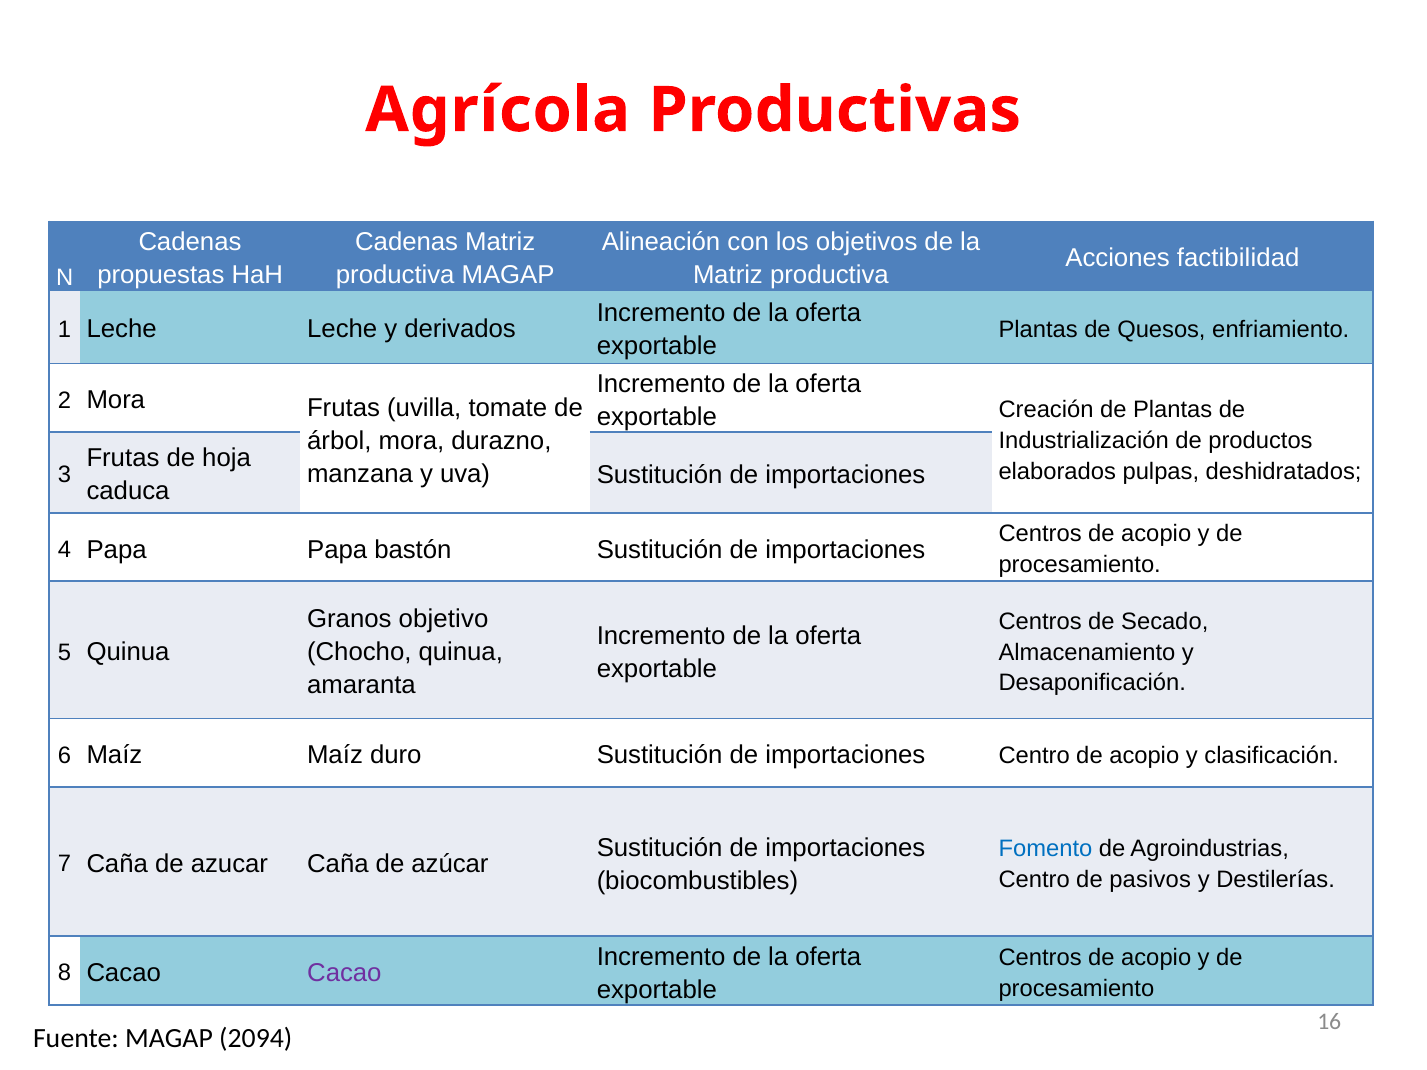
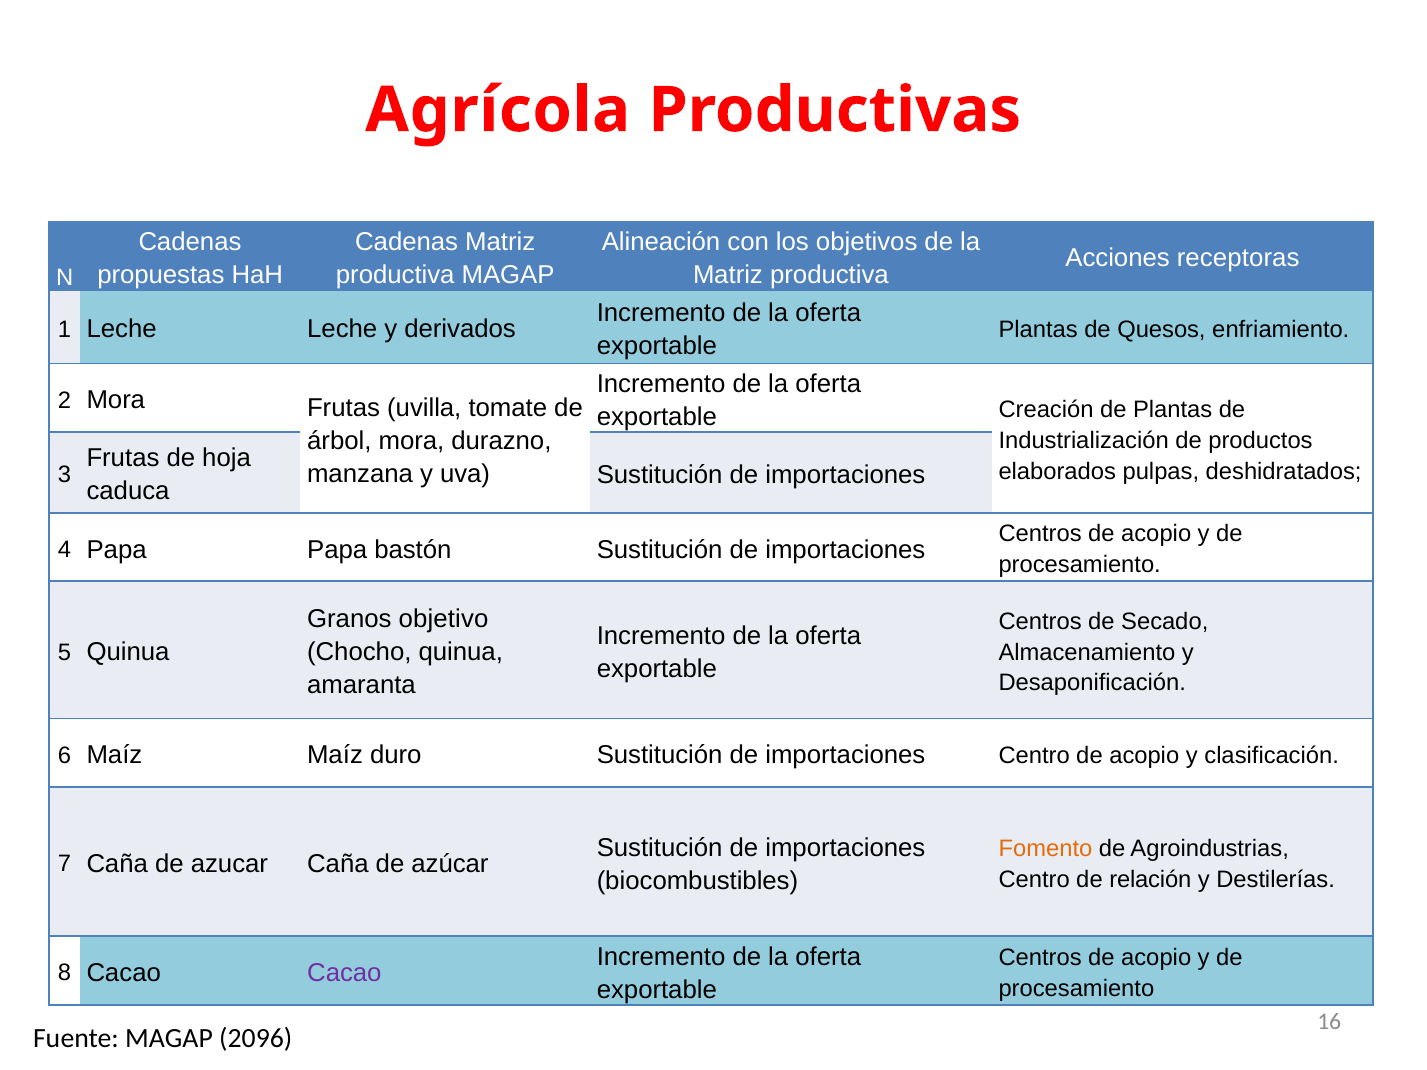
factibilidad: factibilidad -> receptoras (1238, 258)
Fomento colour: blue -> orange (1045, 849)
pasivos: pasivos -> relación (1150, 880)
2094: 2094 -> 2096 (256, 1038)
